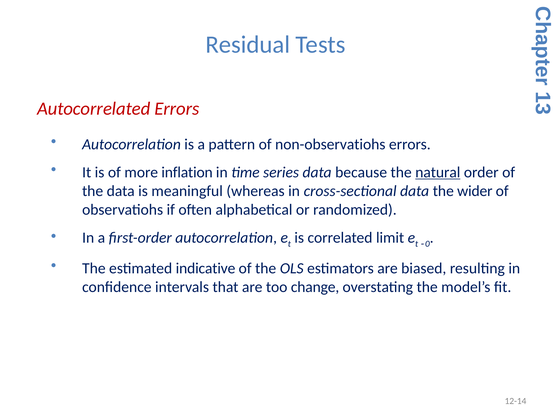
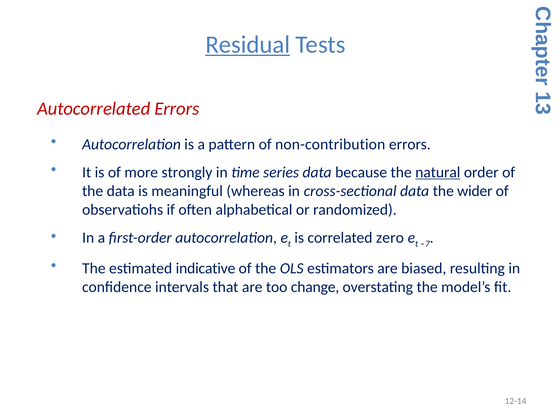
Residual underline: none -> present (248, 45)
non-observatiohs: non-observatiohs -> non-contribution (330, 144)
inflation: inflation -> strongly (187, 172)
limit: limit -> zero (390, 238)
0: 0 -> 7 (427, 244)
